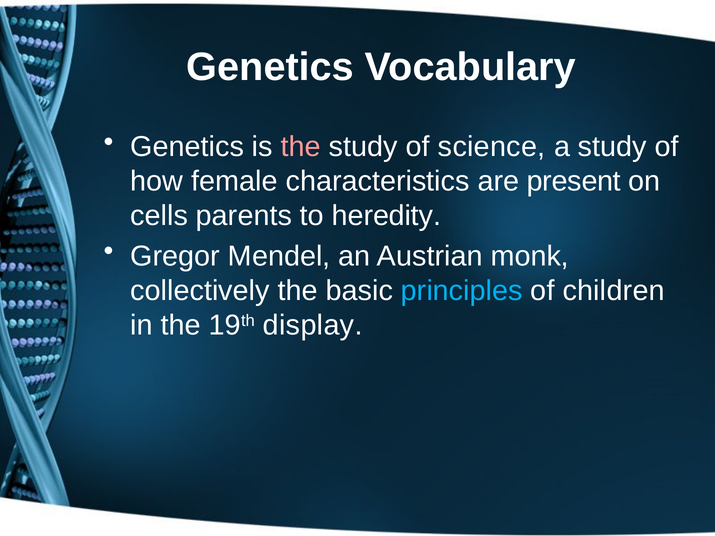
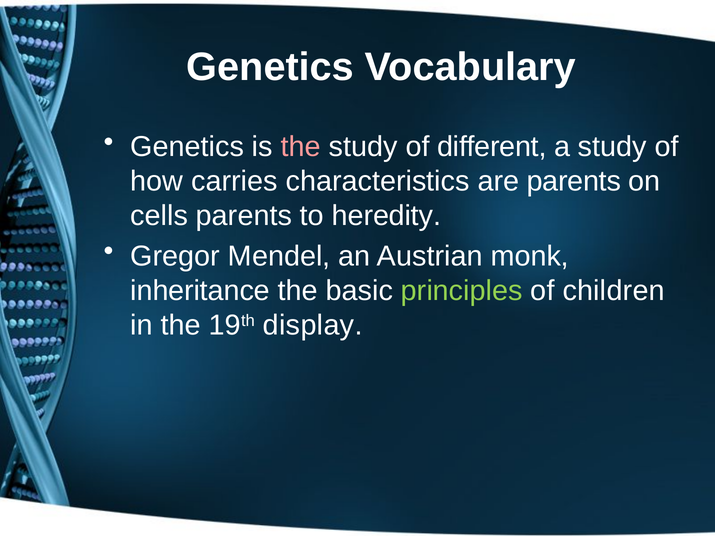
science: science -> different (492, 147)
female: female -> carries (234, 181)
are present: present -> parents (574, 181)
collectively: collectively -> inheritance (200, 291)
principles colour: light blue -> light green (462, 291)
